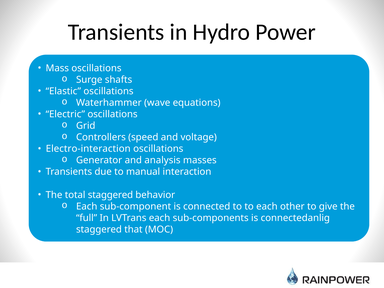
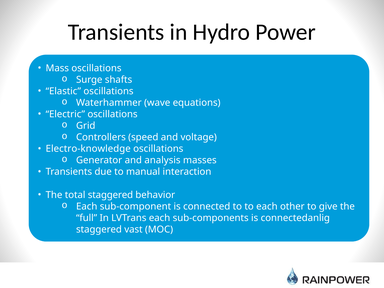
Electro-interaction: Electro-interaction -> Electro-knowledge (88, 149)
that: that -> vast (133, 229)
